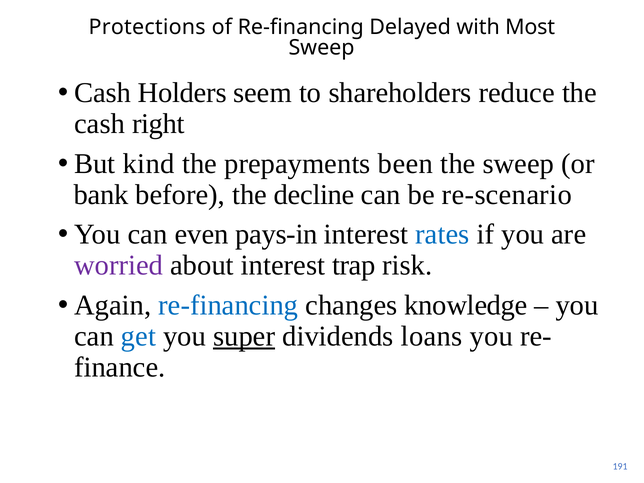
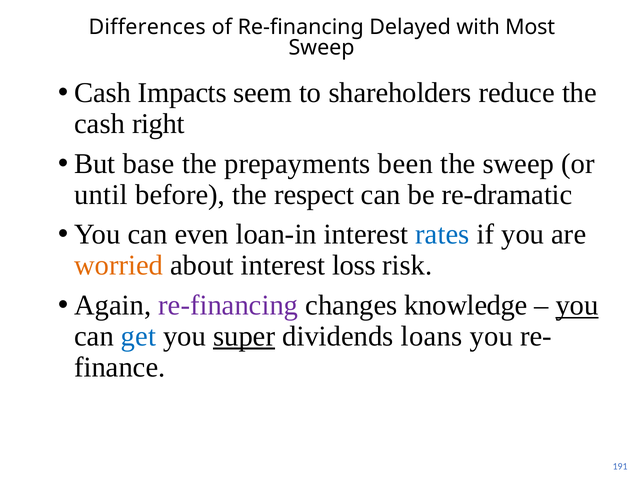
Protections: Protections -> Differences (147, 27)
Holders: Holders -> Impacts (182, 93)
kind: kind -> base (149, 164)
bank: bank -> until (101, 195)
decline: decline -> respect (314, 195)
re-scenario: re-scenario -> re-dramatic (507, 195)
pays-in: pays-in -> loan-in (276, 235)
worried colour: purple -> orange (119, 265)
trap: trap -> loss (354, 265)
re-financing colour: blue -> purple (228, 305)
you underline: none -> present (577, 305)
